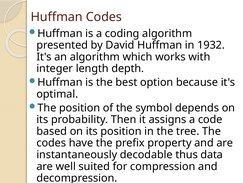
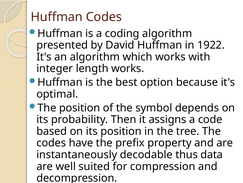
1932: 1932 -> 1922 (211, 45)
length depth: depth -> works (128, 68)
